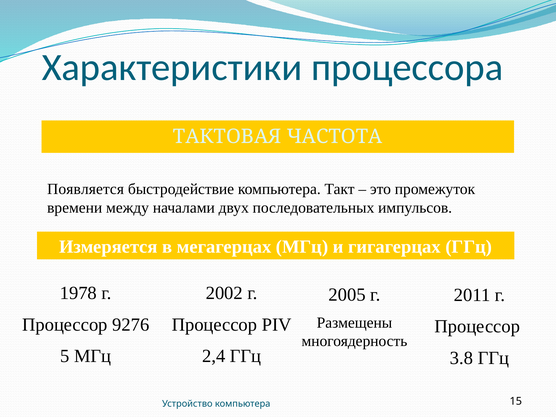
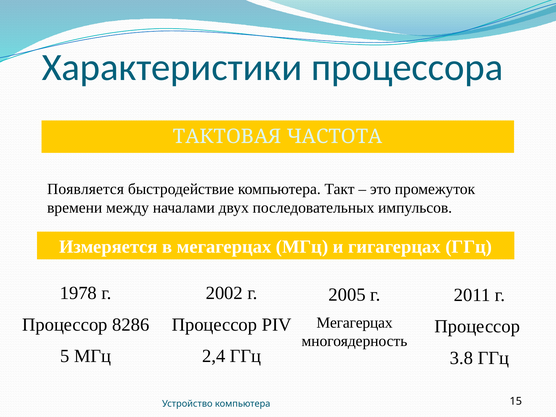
Размещены: Размещены -> Мегагерцах (355, 323)
9276: 9276 -> 8286 (131, 325)
